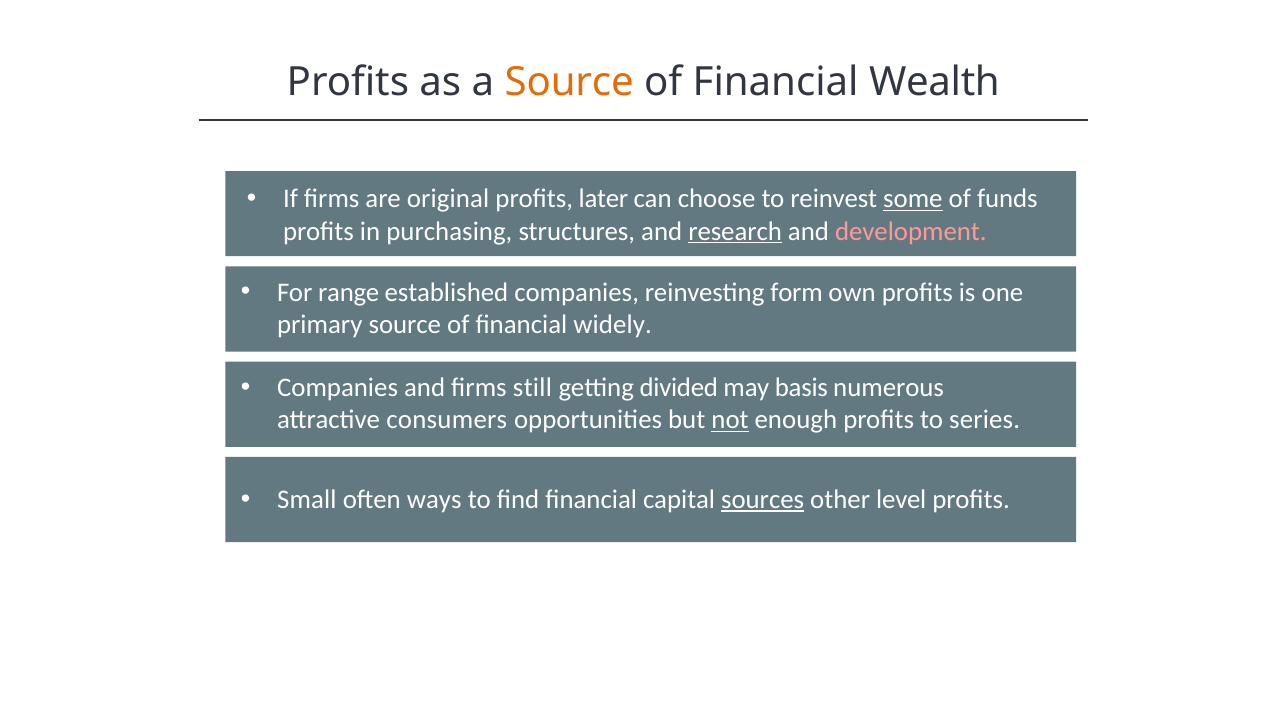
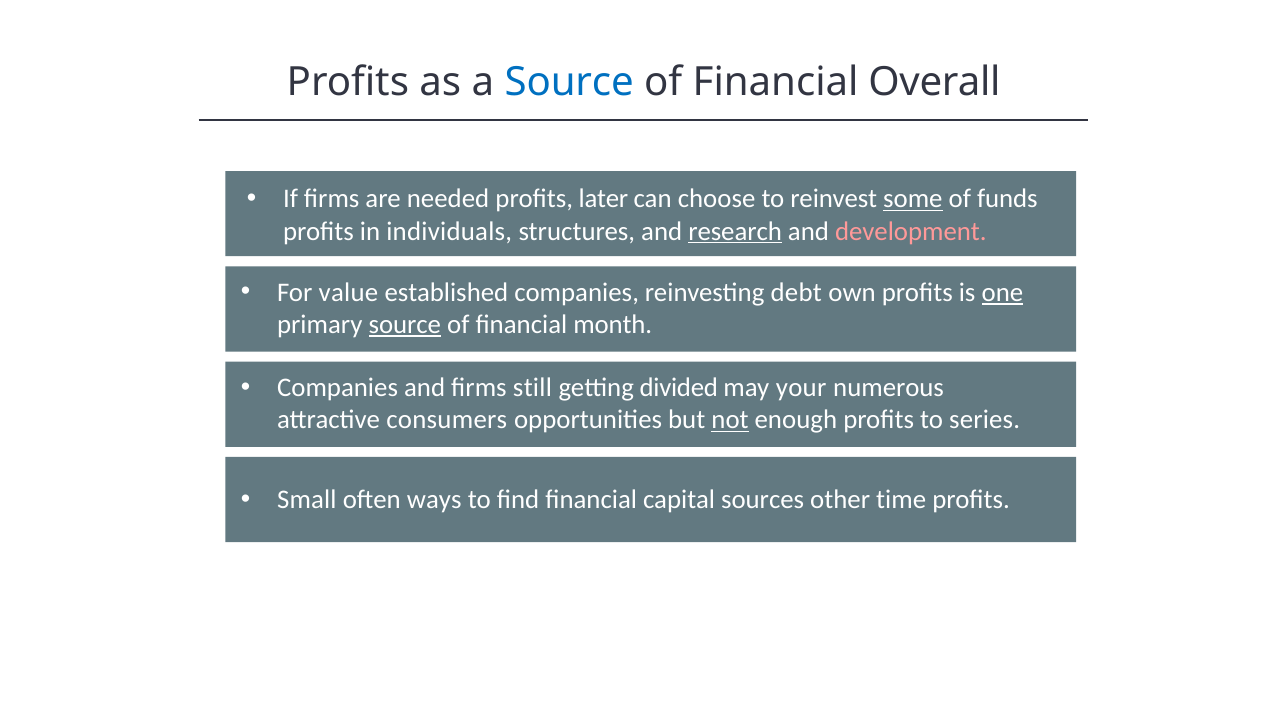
Source colour: orange -> blue (569, 82)
Wealth: Wealth -> Overall (934, 82)
original: original -> needed (448, 199)
purchasing: purchasing -> individuals (449, 231)
range: range -> value (348, 292)
form: form -> debt (796, 292)
one underline: none -> present (1002, 292)
source underline: none -> present (405, 325)
widely: widely -> month (613, 325)
basis: basis -> your (801, 388)
sources underline: present -> none (763, 500)
level: level -> time (901, 500)
